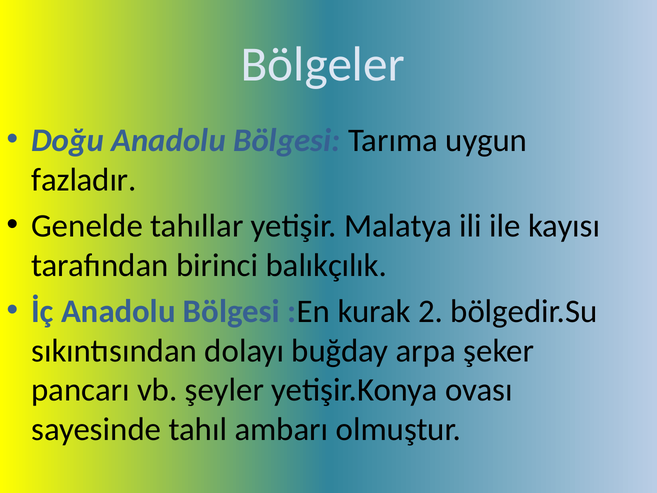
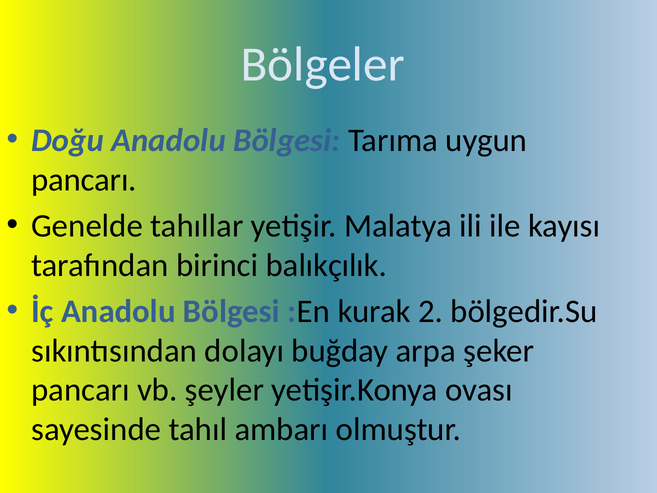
fazladır: fazladır -> pancarı (84, 180)
